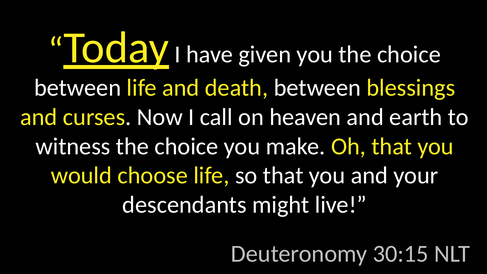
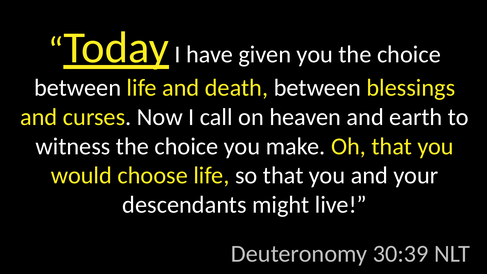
30:15: 30:15 -> 30:39 (401, 254)
